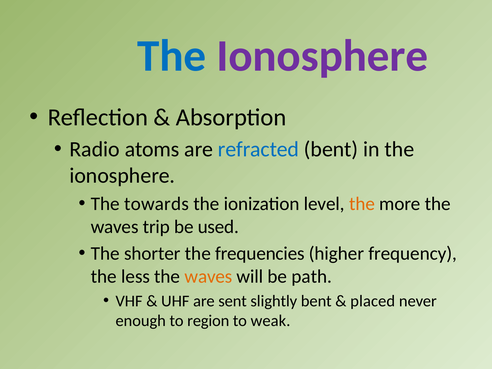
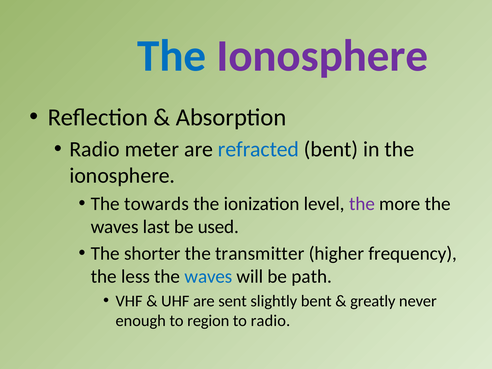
atoms: atoms -> meter (152, 149)
the colour: orange -> purple (362, 204)
trip: trip -> last (156, 227)
frequencies: frequencies -> transmitter (260, 254)
waves colour: orange -> blue (208, 277)
placed: placed -> greatly (373, 301)
to weak: weak -> radio (270, 321)
